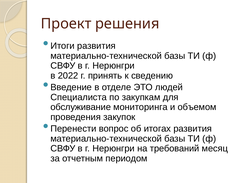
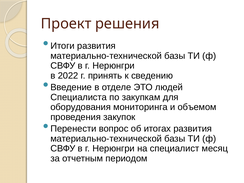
обслуживание: обслуживание -> оборудования (81, 107)
требований: требований -> специалист (175, 149)
